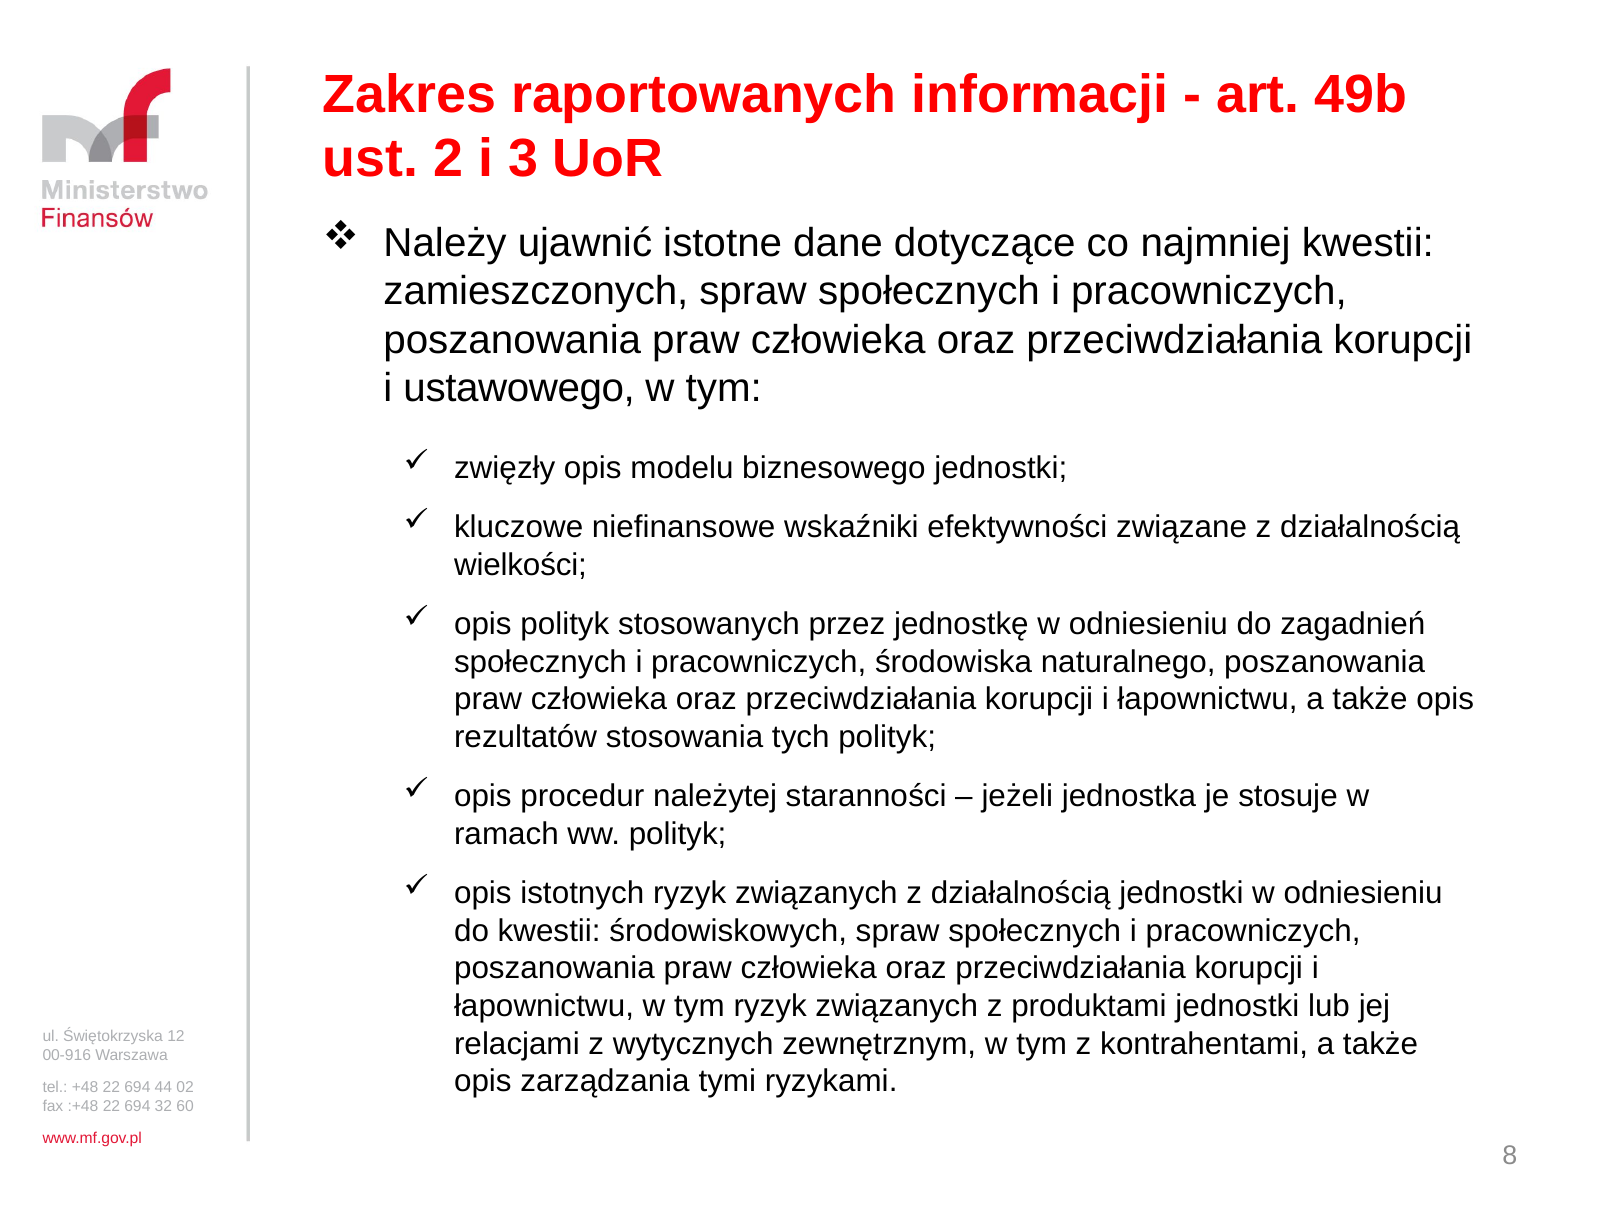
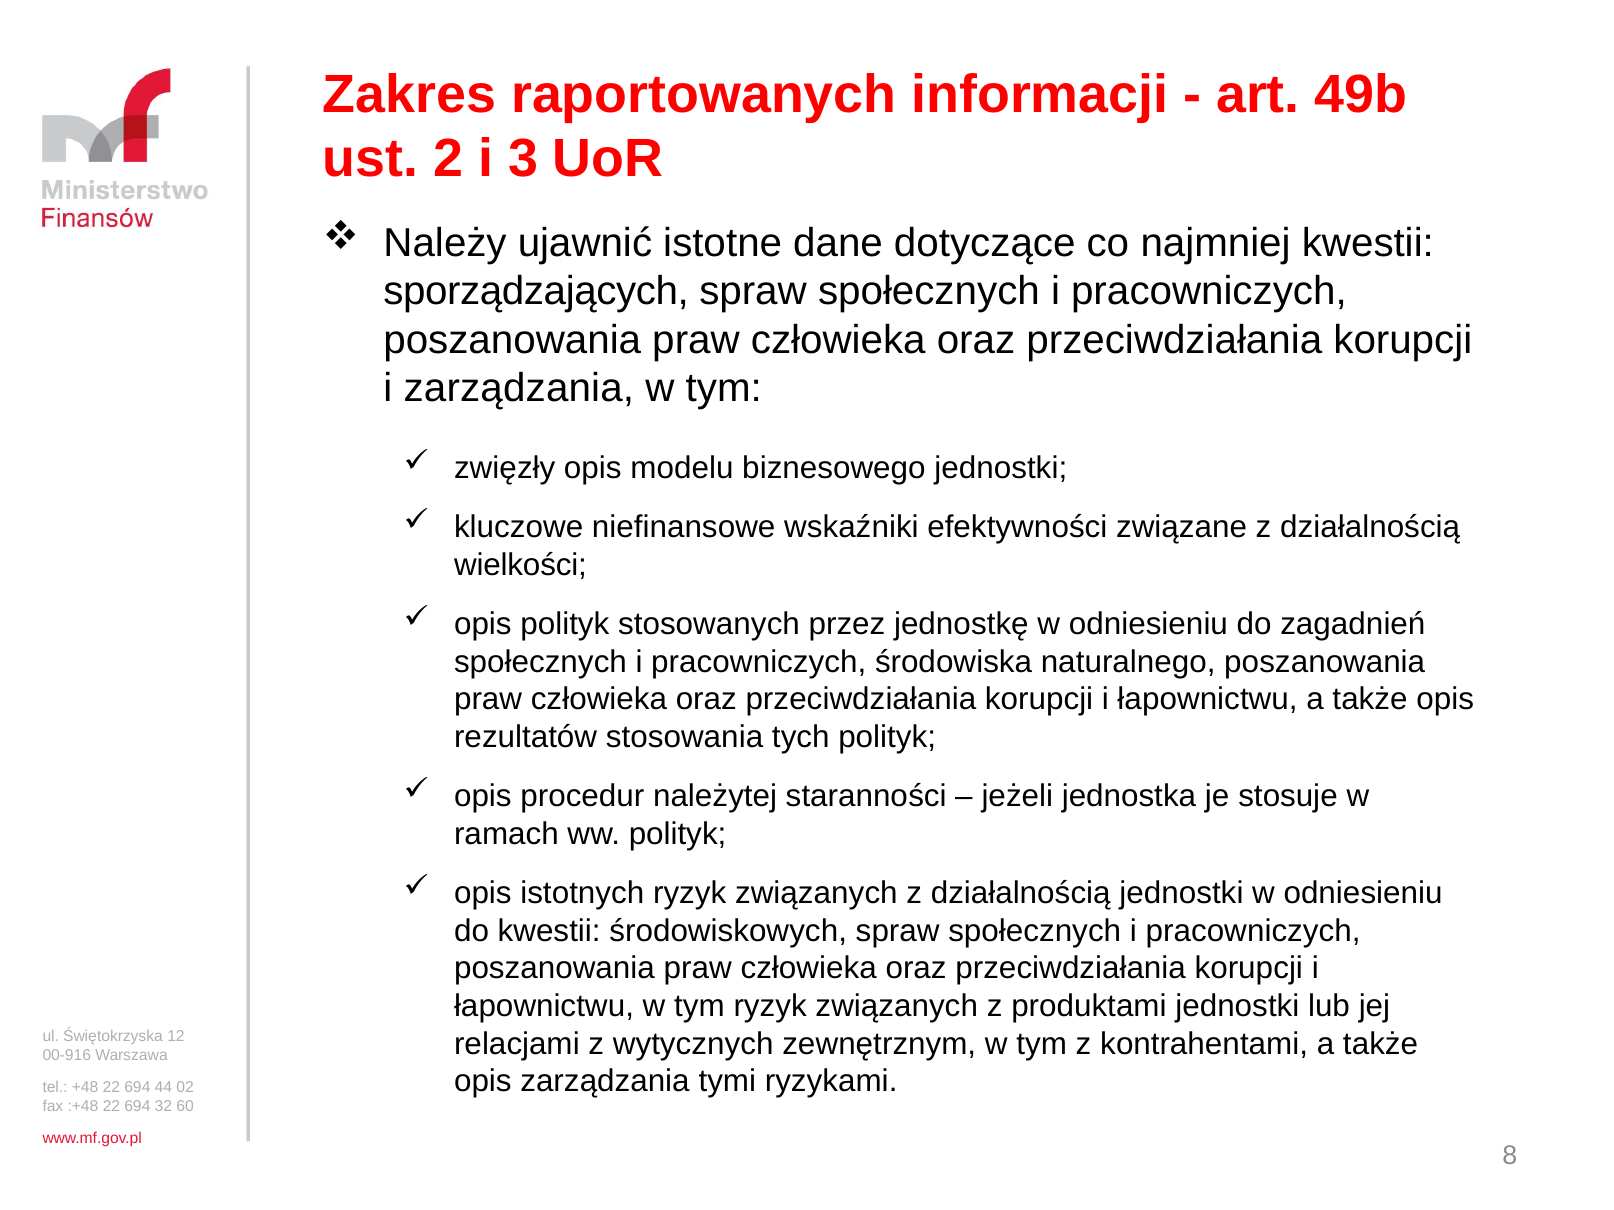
zamieszczonych: zamieszczonych -> sporządzających (536, 292)
i ustawowego: ustawowego -> zarządzania (519, 388)
